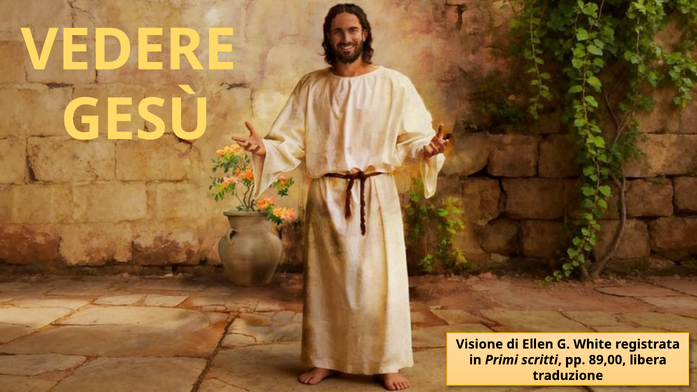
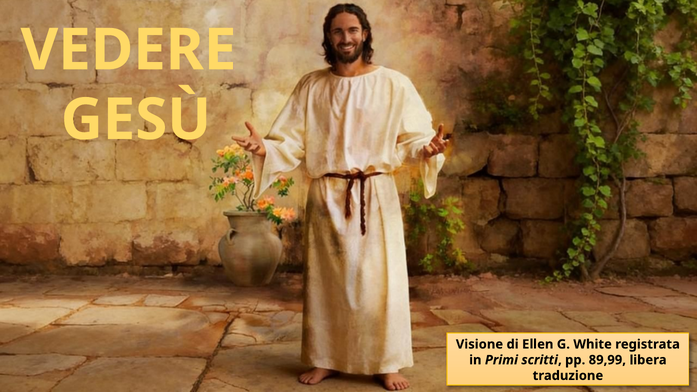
89,00: 89,00 -> 89,99 (607, 360)
